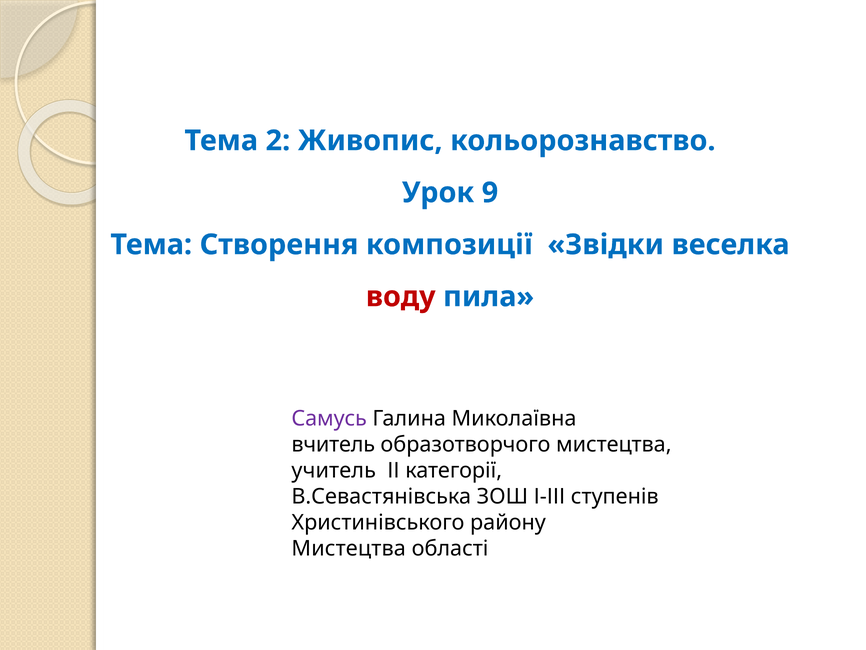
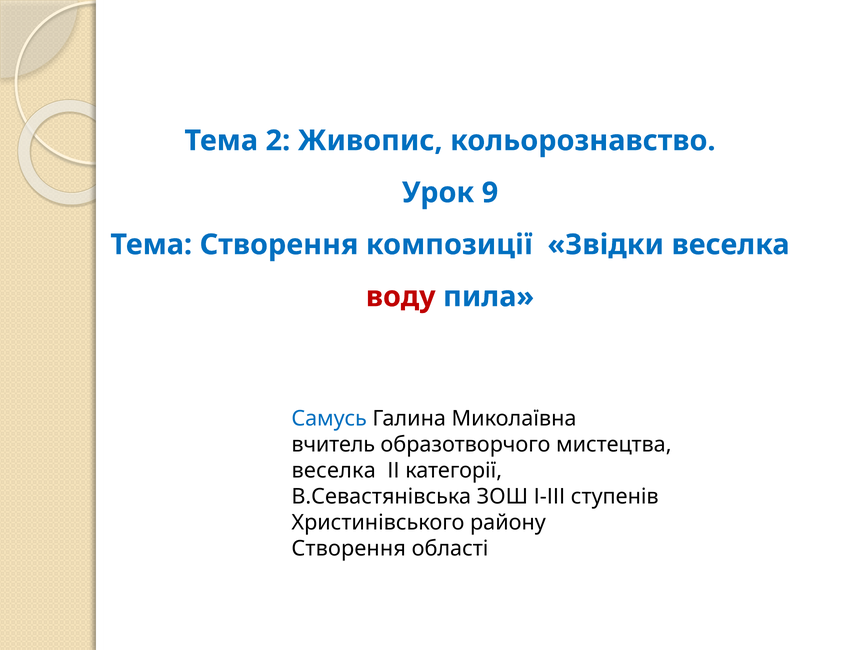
Самусь colour: purple -> blue (329, 418)
учитель: учитель -> веселка (334, 470)
Мистецтва: Мистецтва -> Створення (349, 548)
